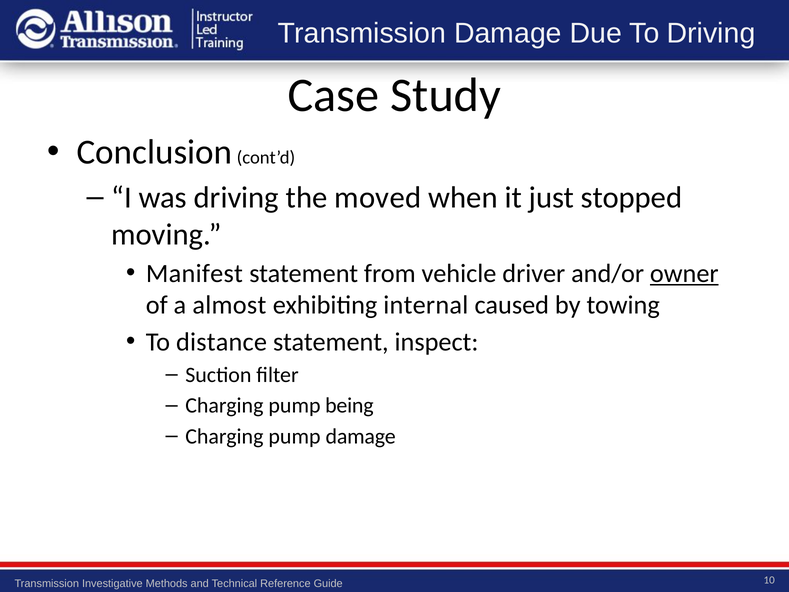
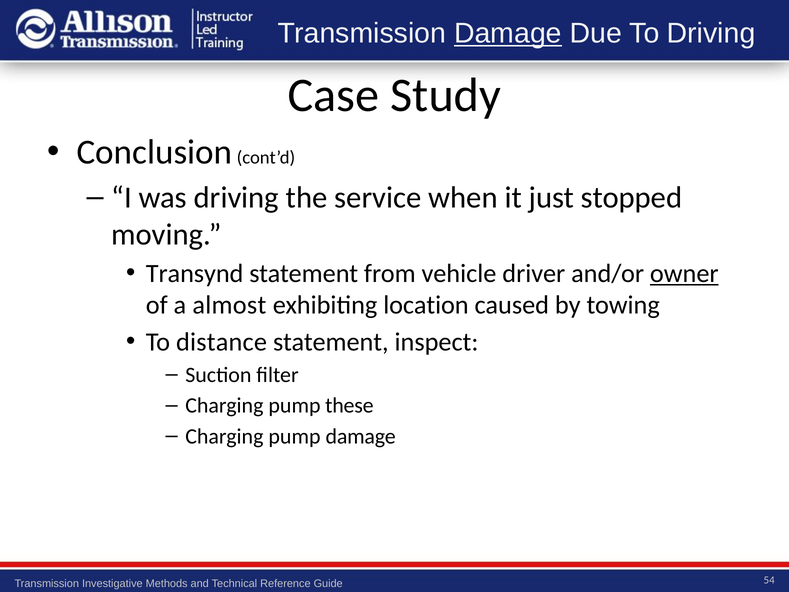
Damage underline: none -> present (508, 33)
moved: moved -> service (378, 198)
Manifest: Manifest -> Transynd (195, 273)
internal: internal -> location (426, 305)
being: being -> these (349, 406)
10: 10 -> 54 (769, 580)
